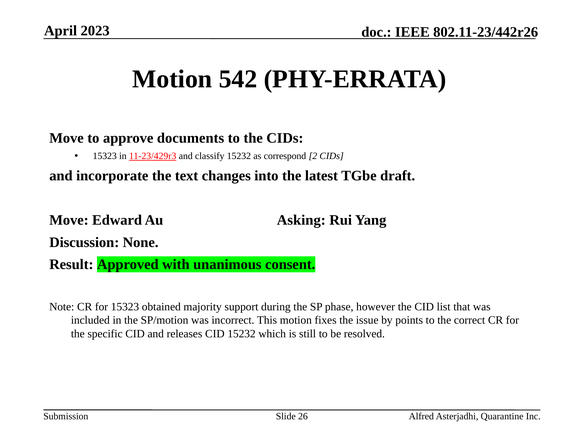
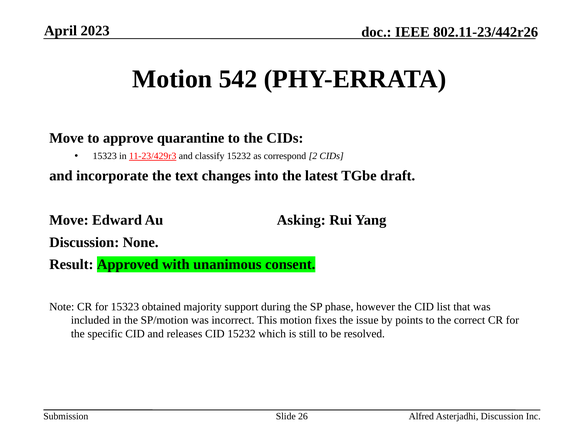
documents: documents -> quarantine (191, 138)
Asterjadhi Quarantine: Quarantine -> Discussion (502, 416)
